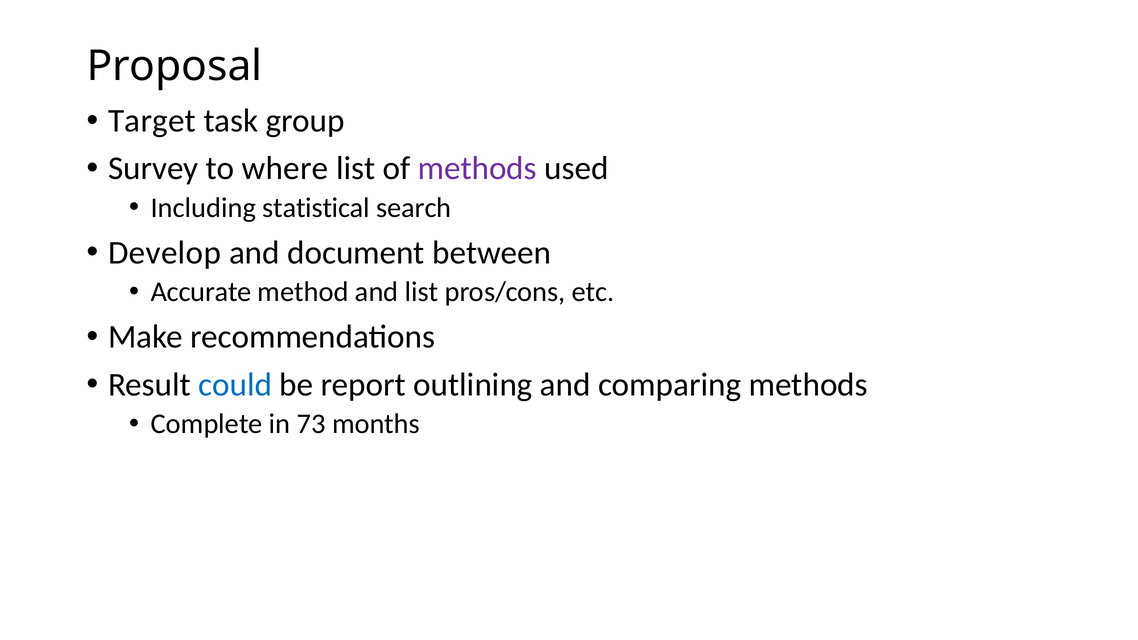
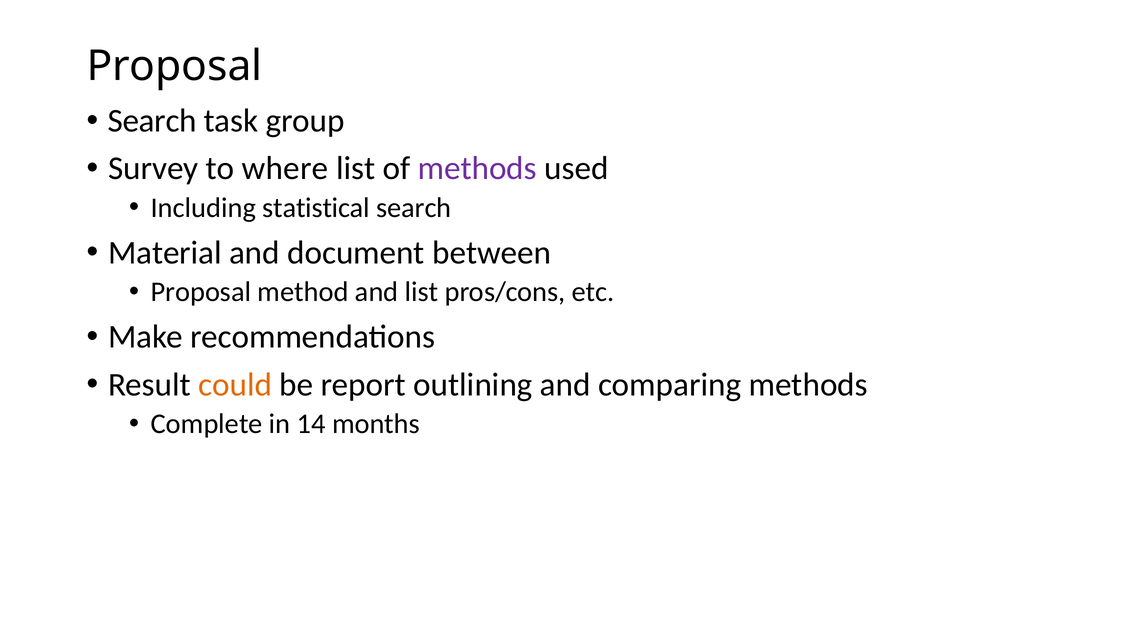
Target: Target -> Search (152, 121)
Develop: Develop -> Material (165, 253)
Accurate: Accurate -> Proposal (201, 292)
could colour: blue -> orange (235, 385)
73: 73 -> 14 (311, 424)
